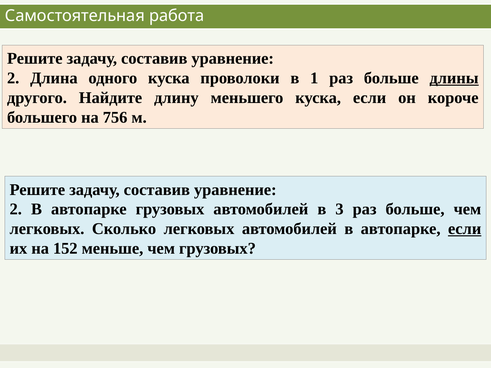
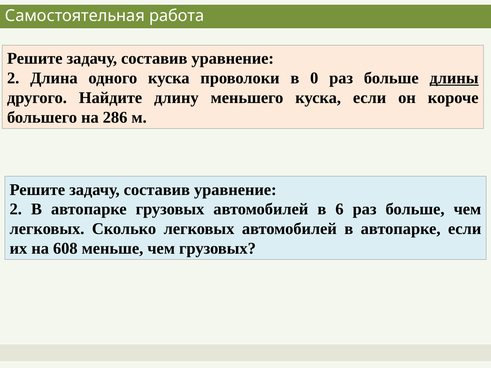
1: 1 -> 0 (314, 78)
756: 756 -> 286 (115, 117)
3: 3 -> 6 (339, 209)
если underline: present -> none (465, 229)
152: 152 -> 608 (65, 249)
